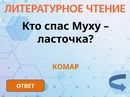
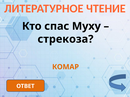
ласточка: ласточка -> стрекоза (65, 39)
